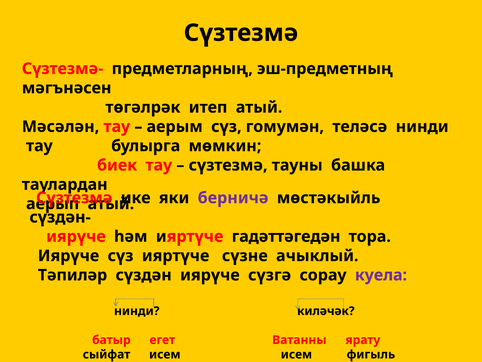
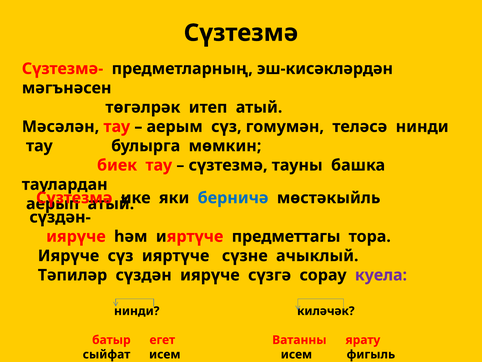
эш-предметның: эш-предметның -> эш-кисәкләрдән (325, 69)
берничә colour: purple -> blue (233, 198)
гадәттәгедән: гадәттәгедән -> предметтагы (286, 236)
